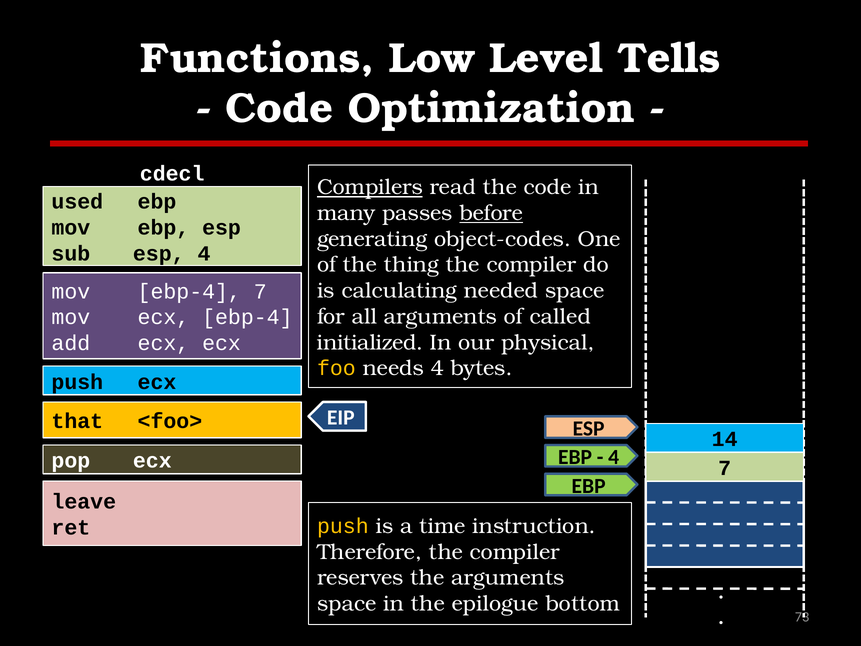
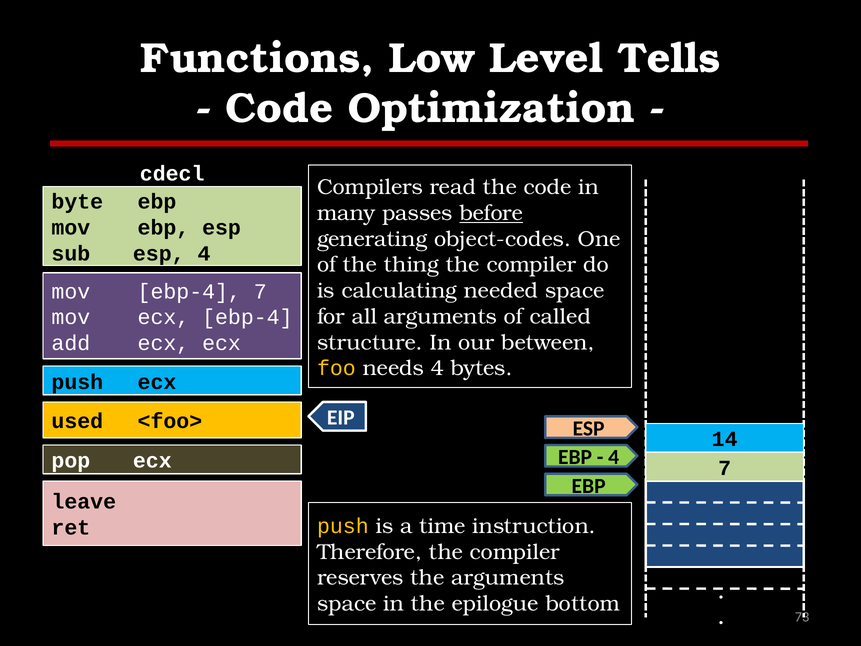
Compilers underline: present -> none (370, 187)
used: used -> byte (77, 202)
initialized: initialized -> structure (370, 342)
physical: physical -> between (548, 342)
that: that -> used (77, 421)
